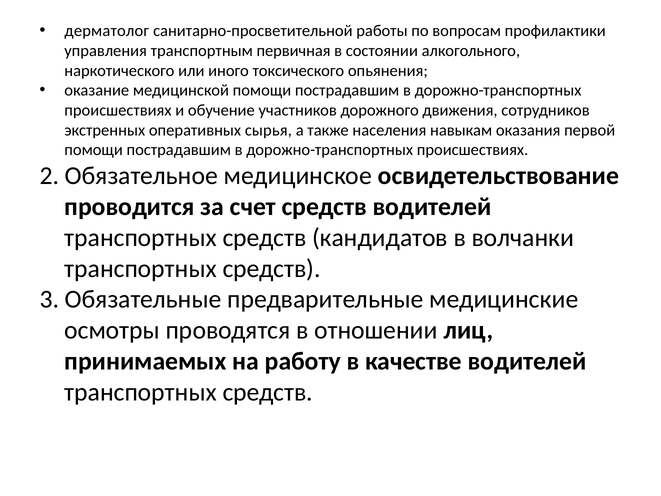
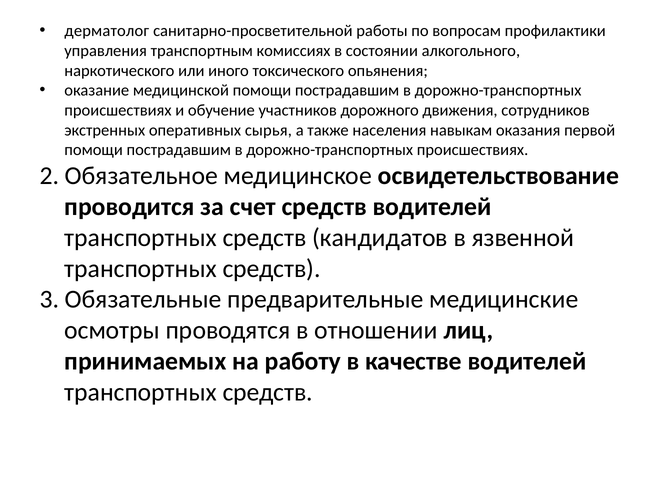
первичная: первичная -> комиссиях (294, 51)
волчанки: волчанки -> язвенной (523, 238)
